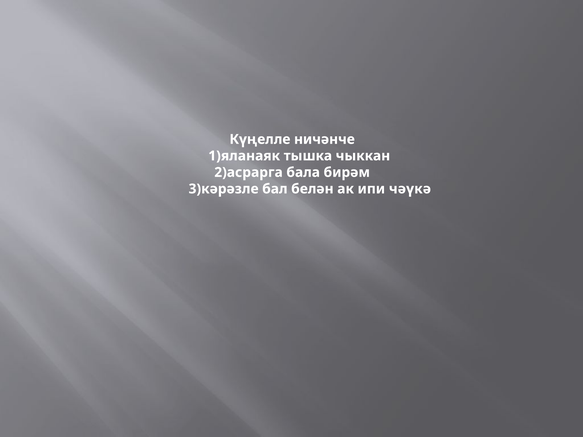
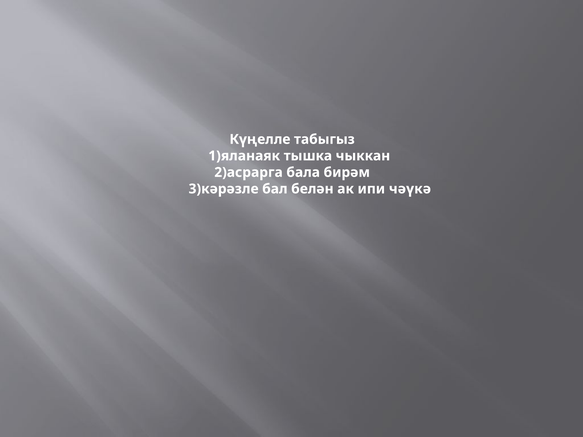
ничәнче: ничәнче -> табыгыз (324, 139)
